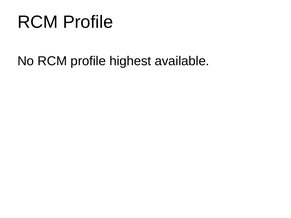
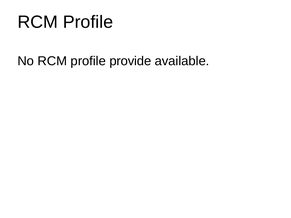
highest: highest -> provide (130, 61)
